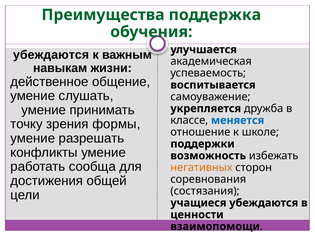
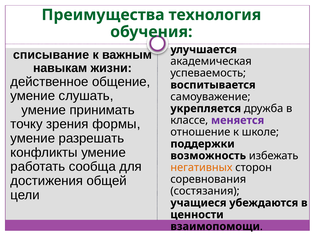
поддержка: поддержка -> технология (215, 15)
убеждаются: убеждаются -> списывание (51, 55)
меняется colour: blue -> purple (238, 120)
